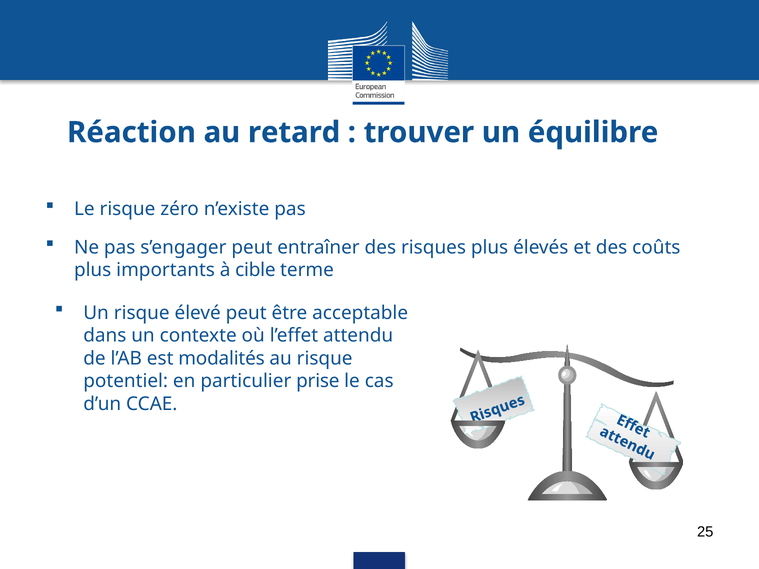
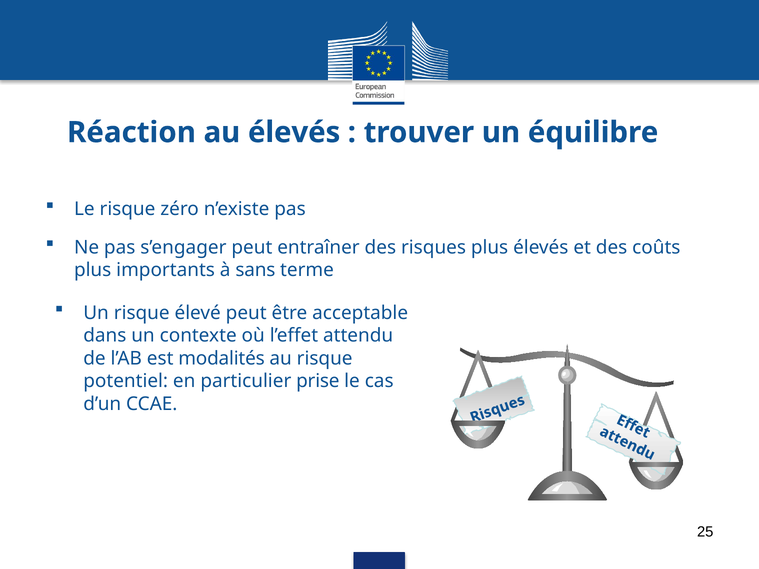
au retard: retard -> élevés (294, 132)
cible: cible -> sans (255, 270)
